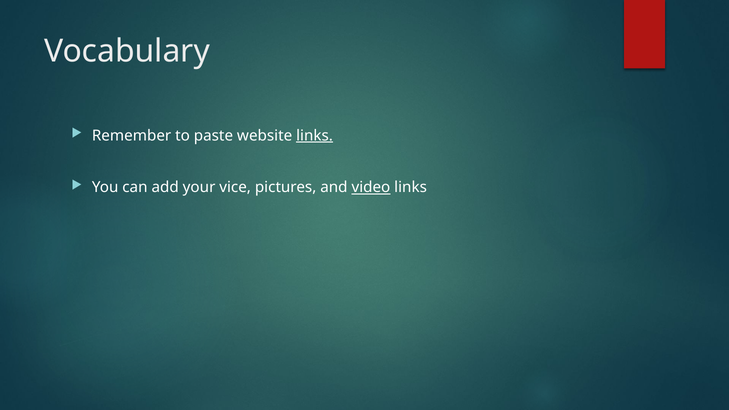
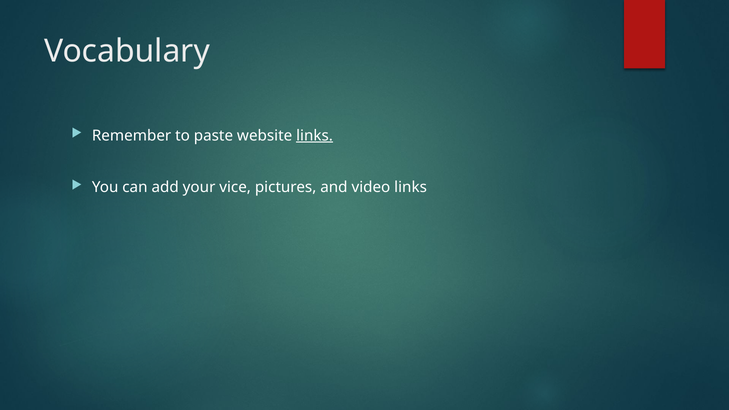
video underline: present -> none (371, 187)
